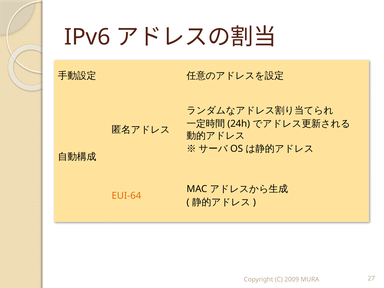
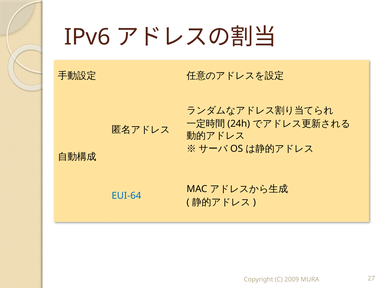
EUI-64 colour: orange -> blue (126, 196)
